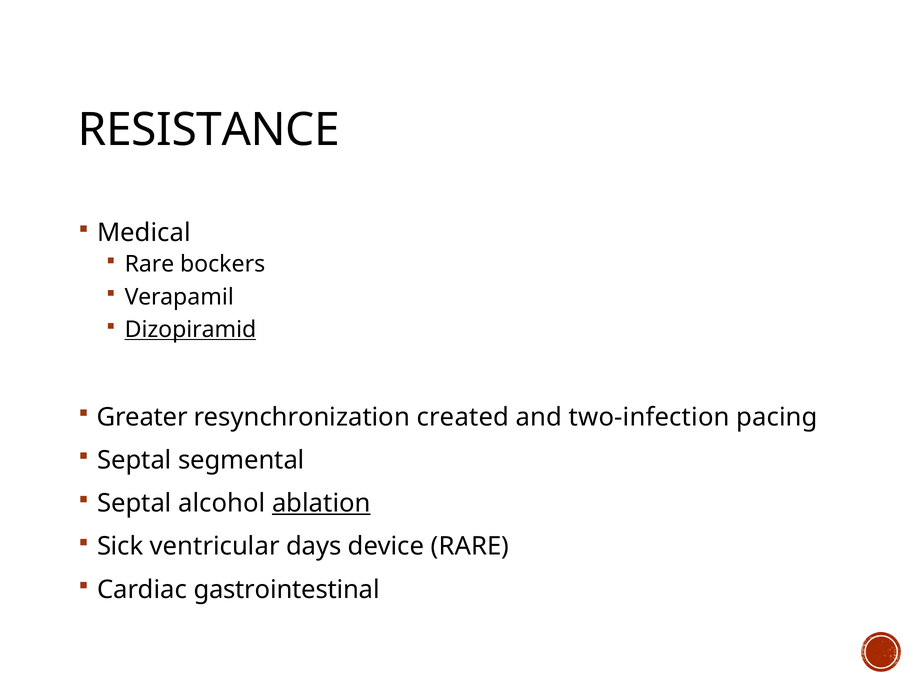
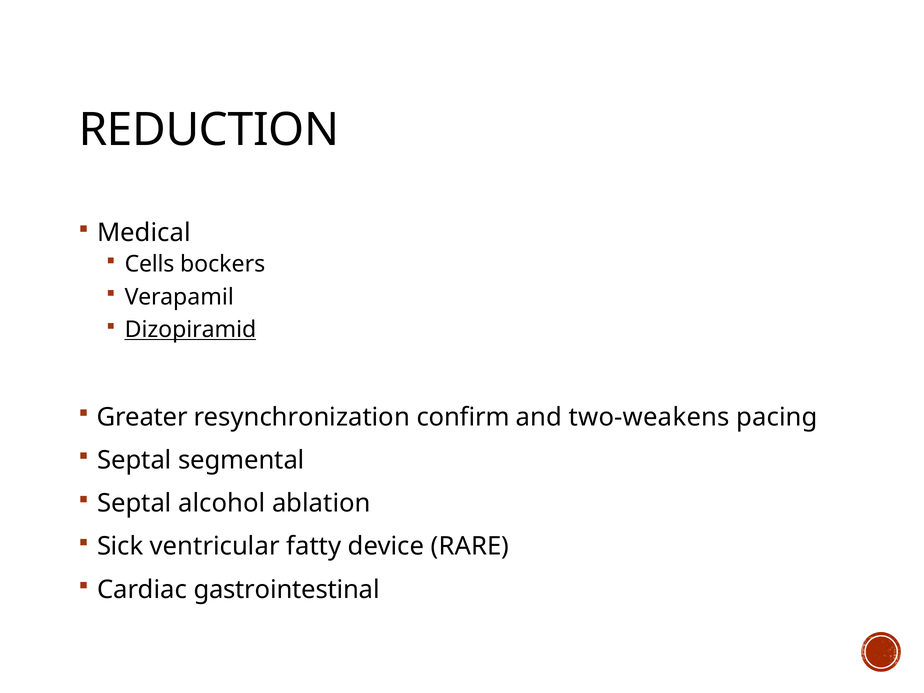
RESISTANCE: RESISTANCE -> REDUCTION (209, 130)
Rare: Rare -> Cells (149, 264)
created: created -> confirm (463, 417)
two-infection: two-infection -> two-weakens (649, 417)
ablation underline: present -> none (321, 503)
days: days -> fatty (314, 546)
